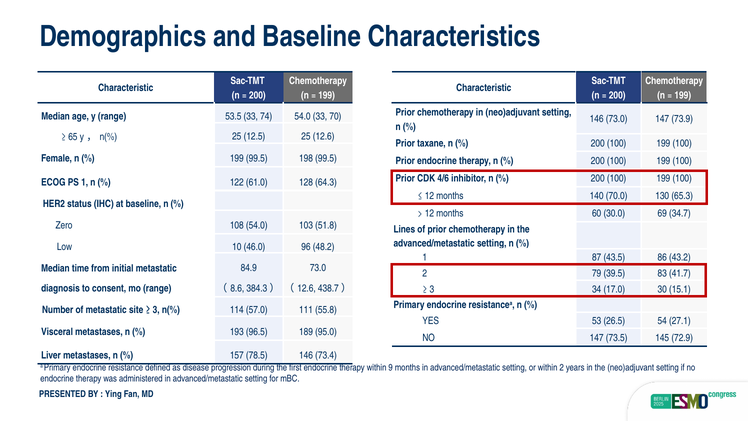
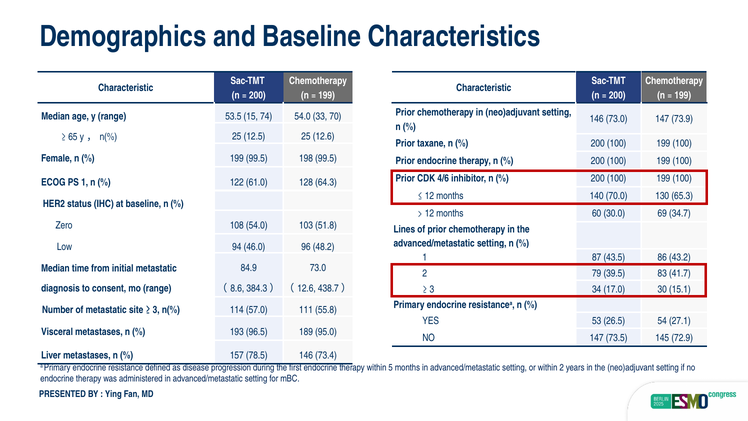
53.5 33: 33 -> 15 (251, 116)
10: 10 -> 94 (237, 247)
9: 9 -> 5 (391, 367)
